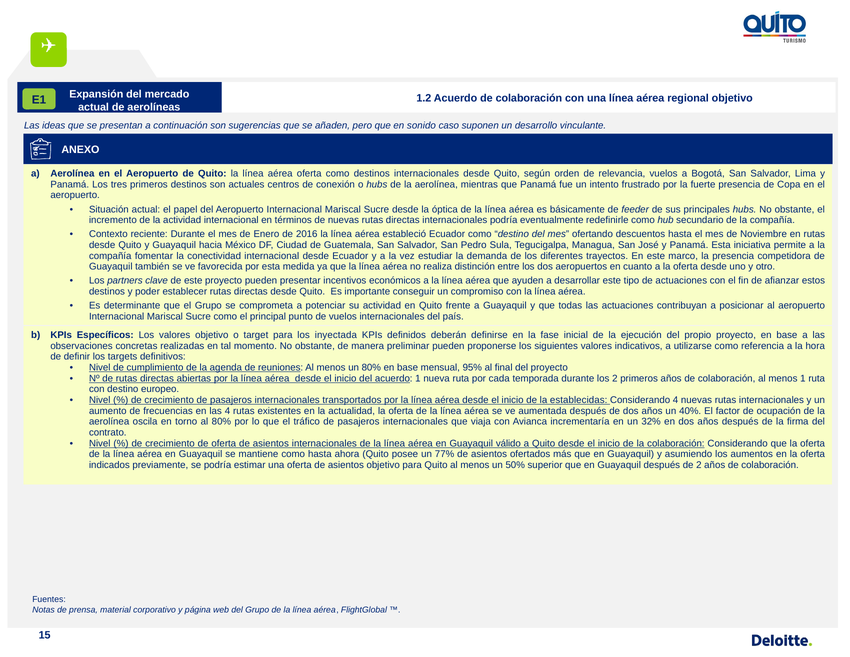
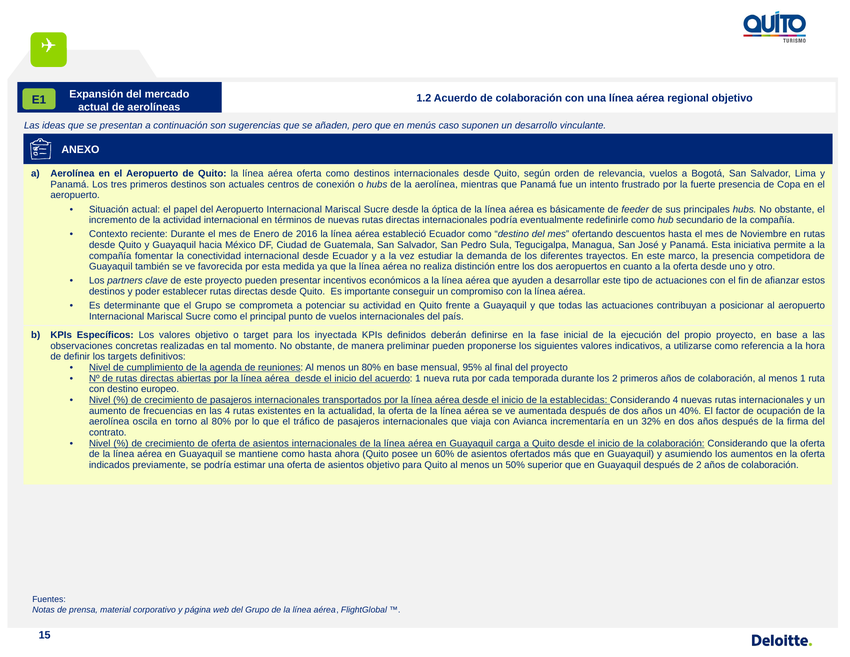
sonido: sonido -> menús (421, 126)
válido: válido -> carga (508, 443)
77%: 77% -> 60% (445, 454)
